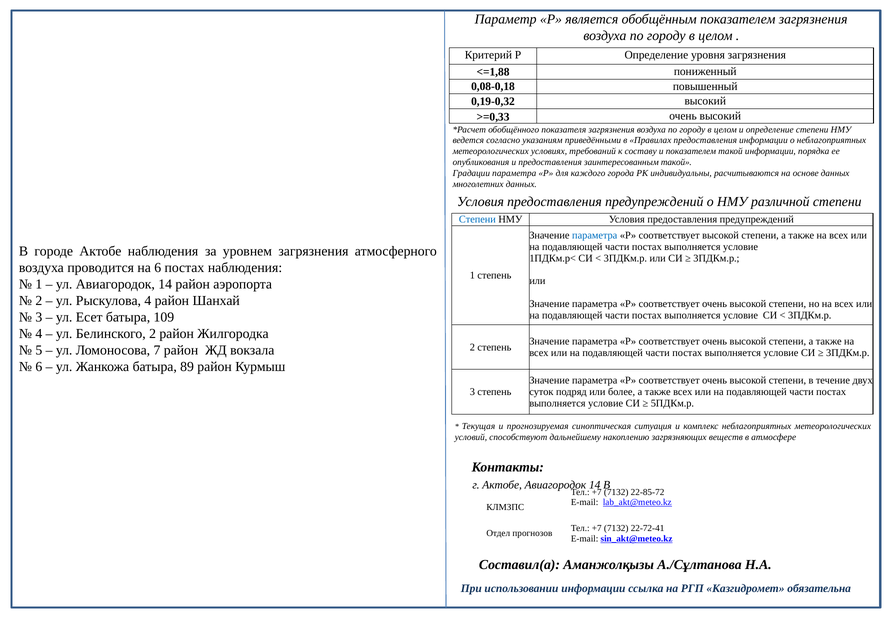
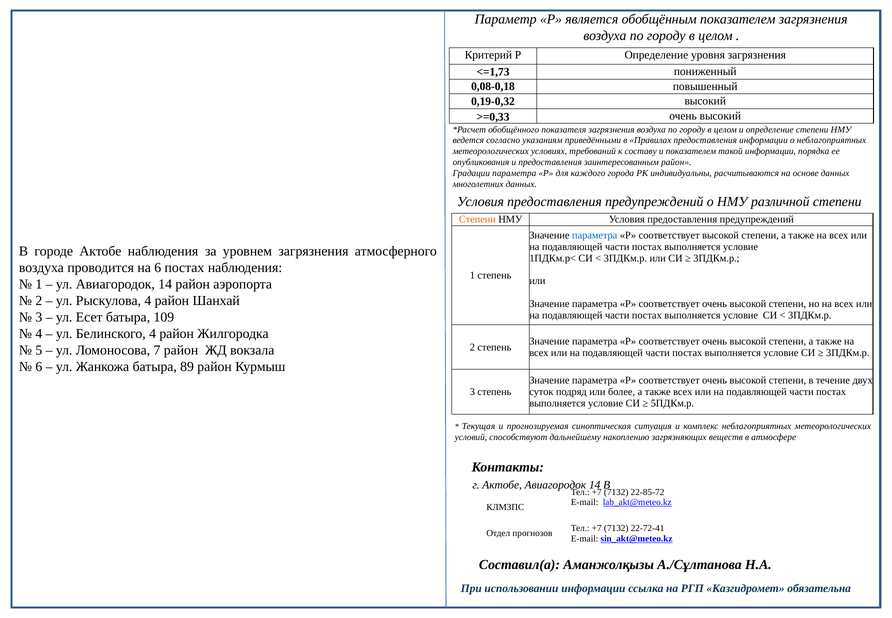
<=1,88: <=1,88 -> <=1,73 (493, 72)
заинтересованным такой: такой -> район (676, 162)
Степени colour: blue -> orange (477, 219)
Белинского 2: 2 -> 4 (153, 334)
